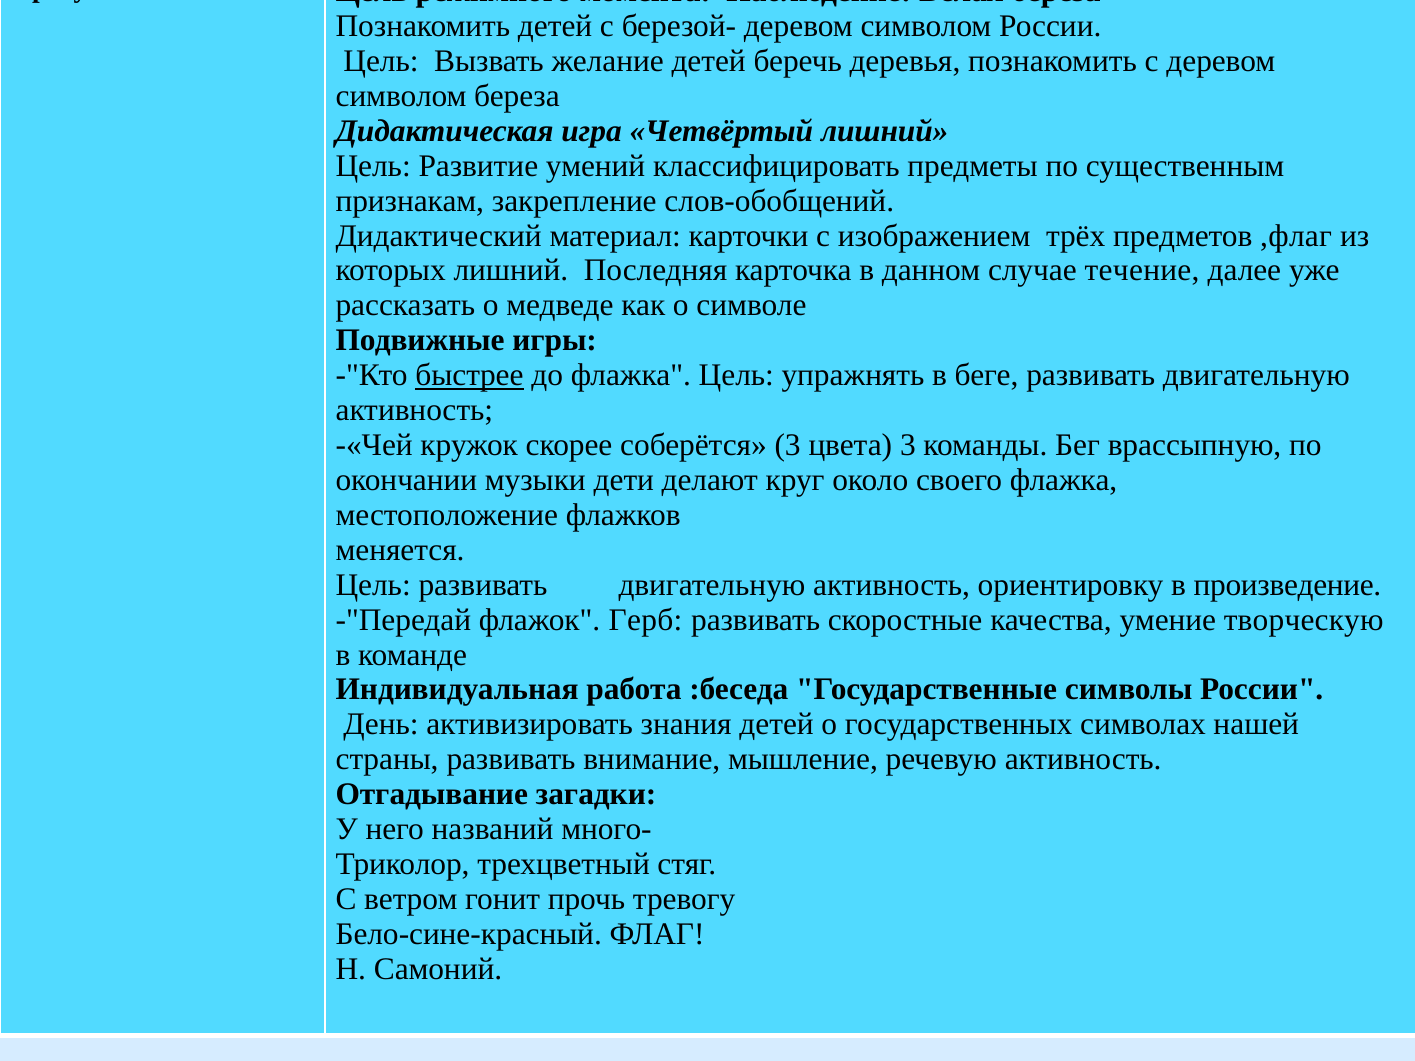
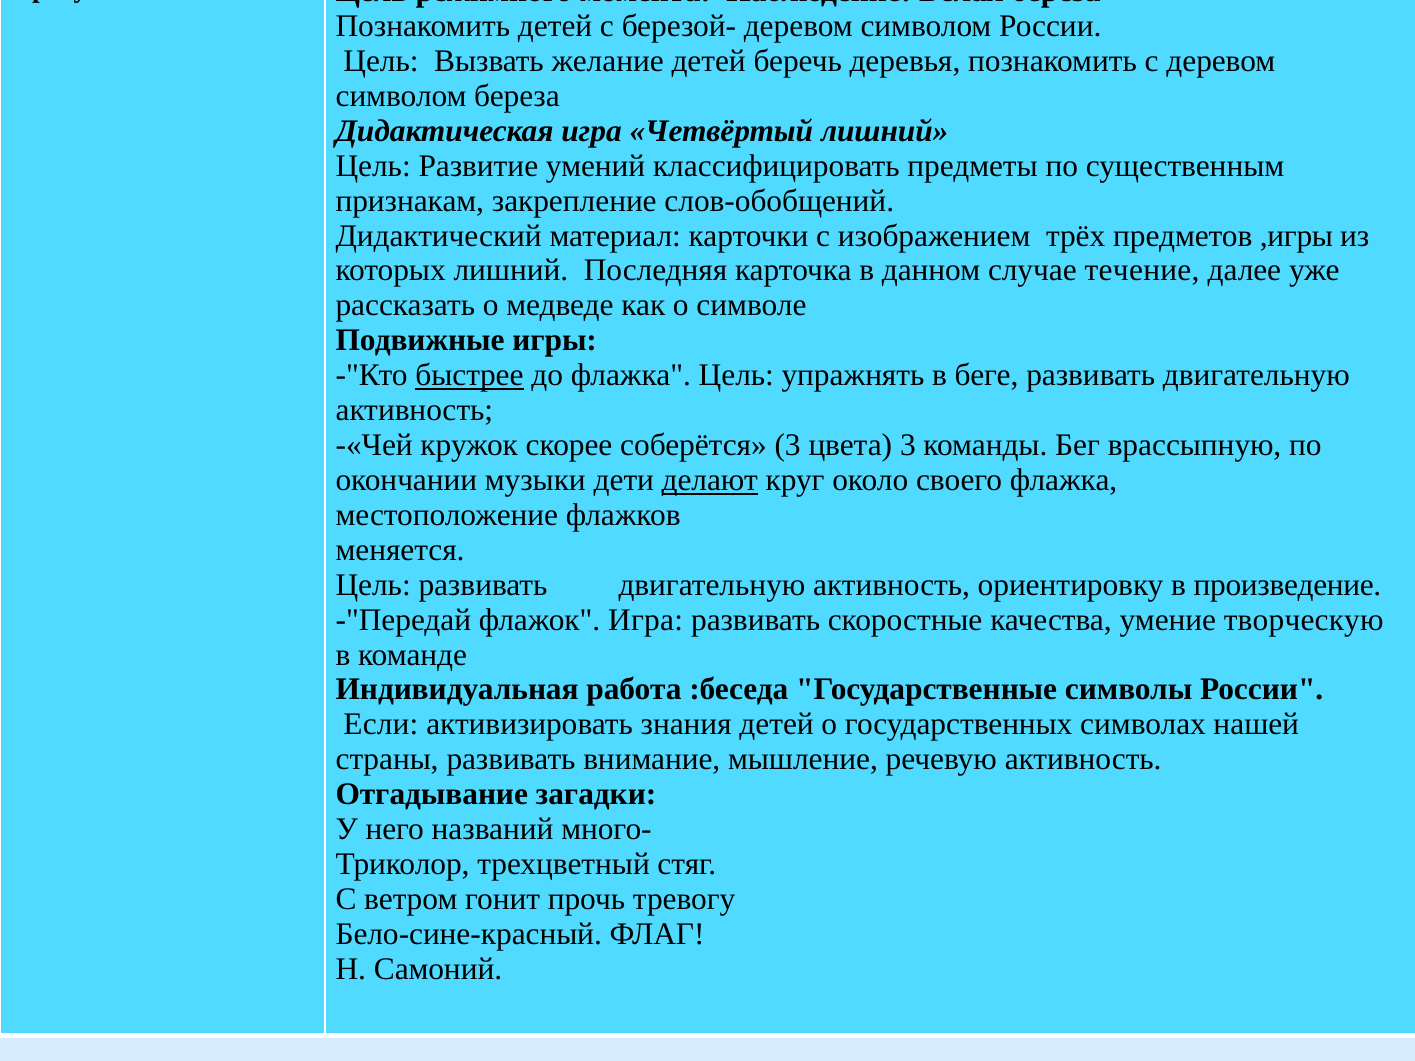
,флаг: ,флаг -> ,игры (1296, 236)
делают underline: none -> present (710, 480)
флажок Герб: Герб -> Игра (646, 620)
День: День -> Если (381, 725)
